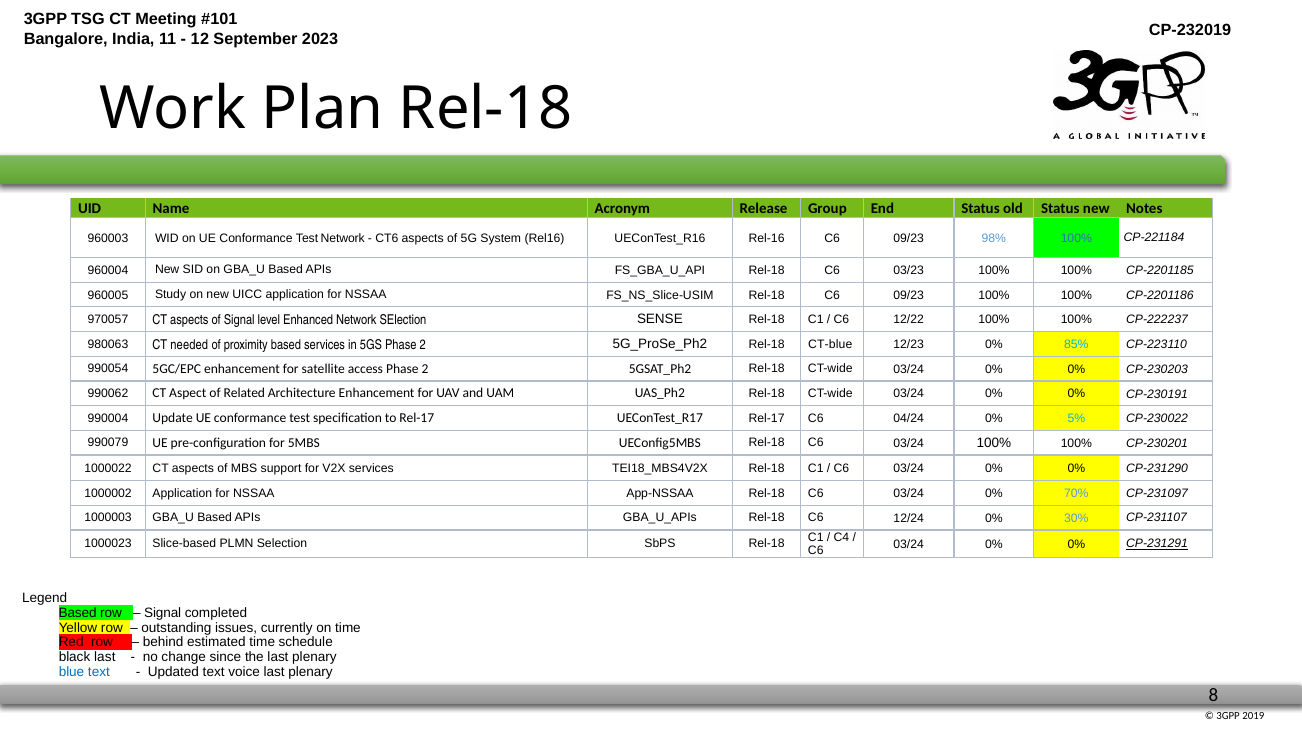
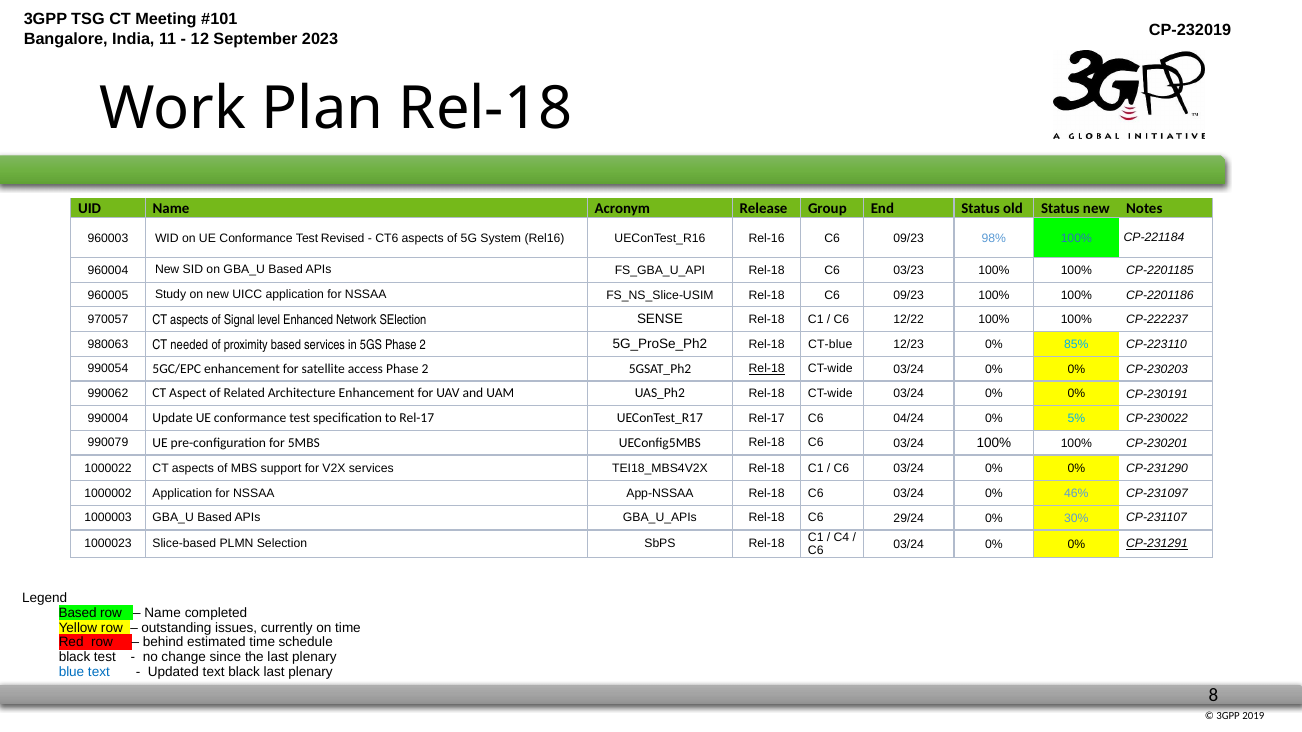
Test Network: Network -> Revised (343, 238)
Rel-18 underline: none -> present (767, 369)
70%: 70% -> 46% (1076, 494)
12/24: 12/24 -> 29/24 (909, 519)
Signal: Signal -> Name (163, 613)
black last: last -> test (105, 657)
text voice: voice -> black (244, 672)
